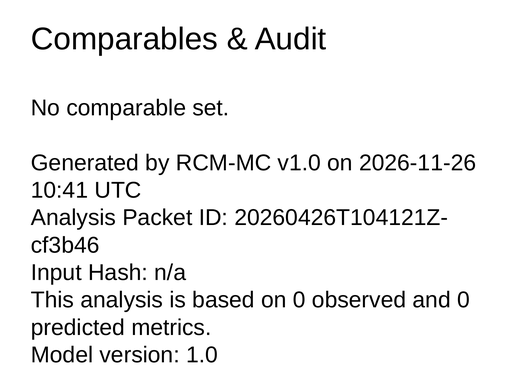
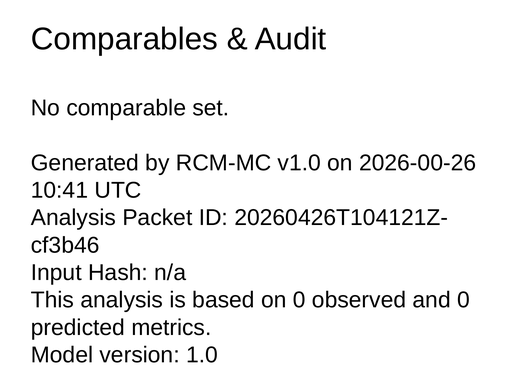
2026-11-26: 2026-11-26 -> 2026-00-26 (418, 163)
